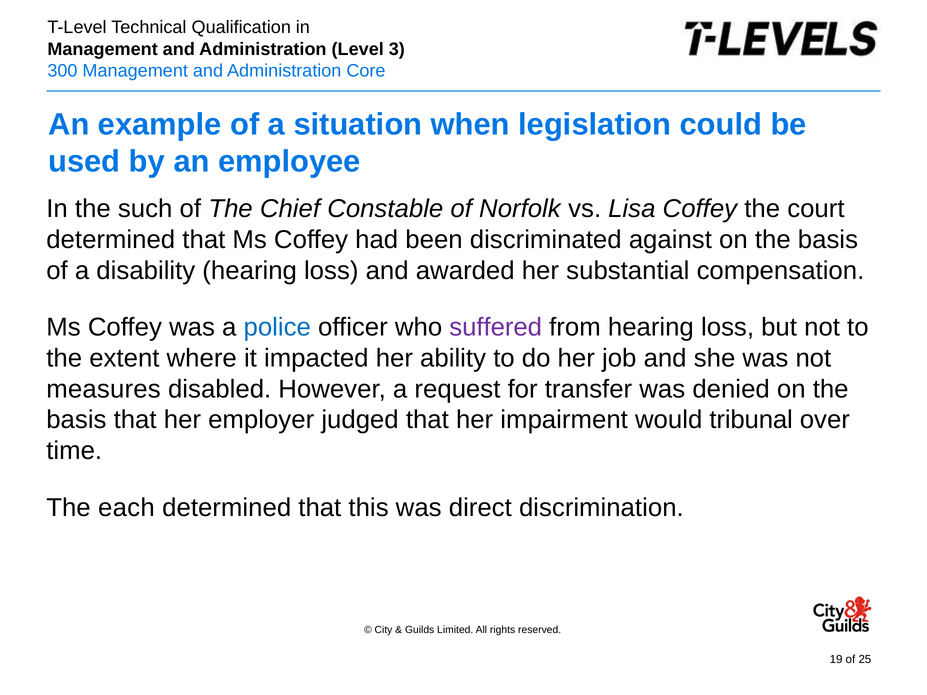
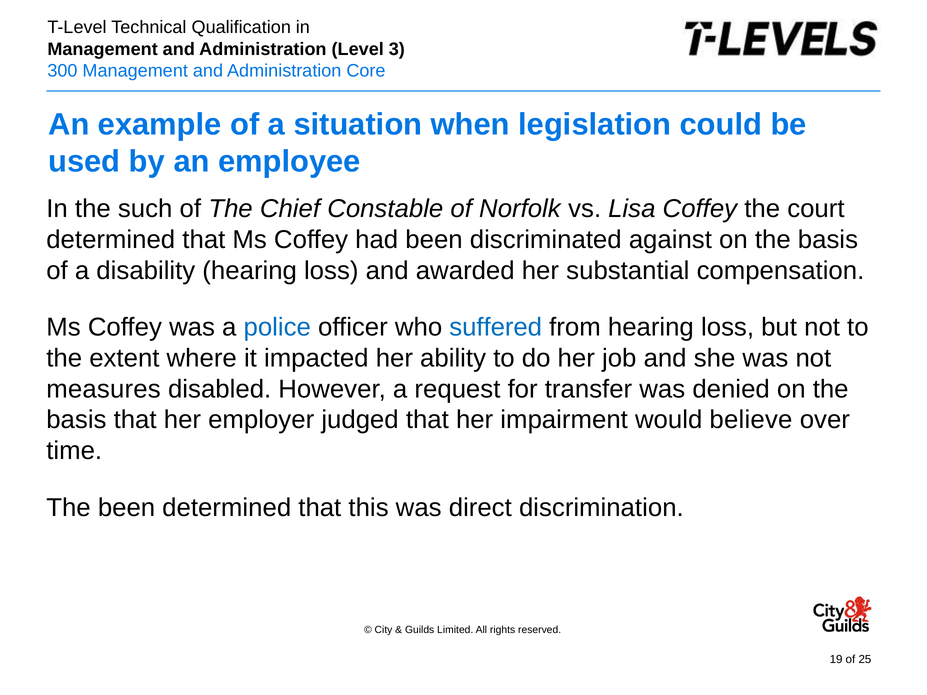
suffered colour: purple -> blue (496, 327)
tribunal: tribunal -> believe (751, 420)
The each: each -> been (127, 508)
